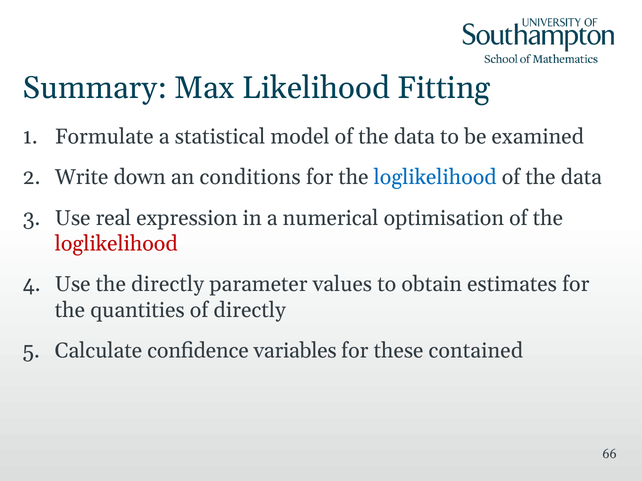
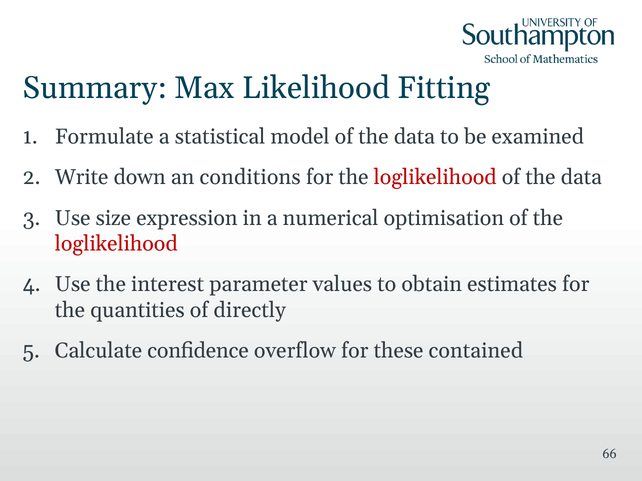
loglikelihood colour: blue -> red (435, 178)
real: real -> size (113, 218)
the directly: directly -> interest (168, 285)
variables: variables -> overflow (295, 351)
